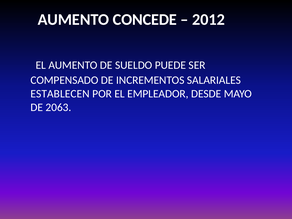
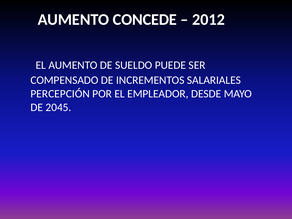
ESTABLECEN: ESTABLECEN -> PERCEPCIÓN (60, 94)
2063: 2063 -> 2045 (58, 107)
